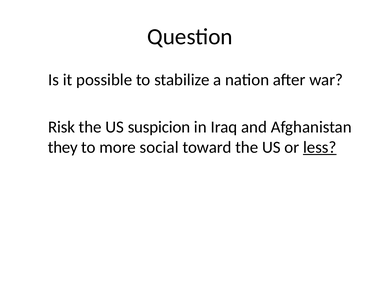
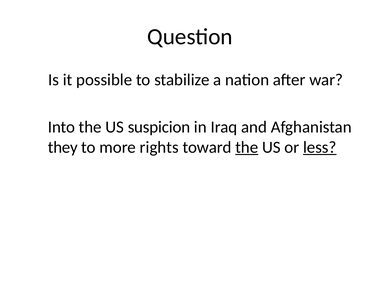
Risk: Risk -> Into (62, 127)
social: social -> rights (159, 147)
the underline: none -> present (247, 147)
